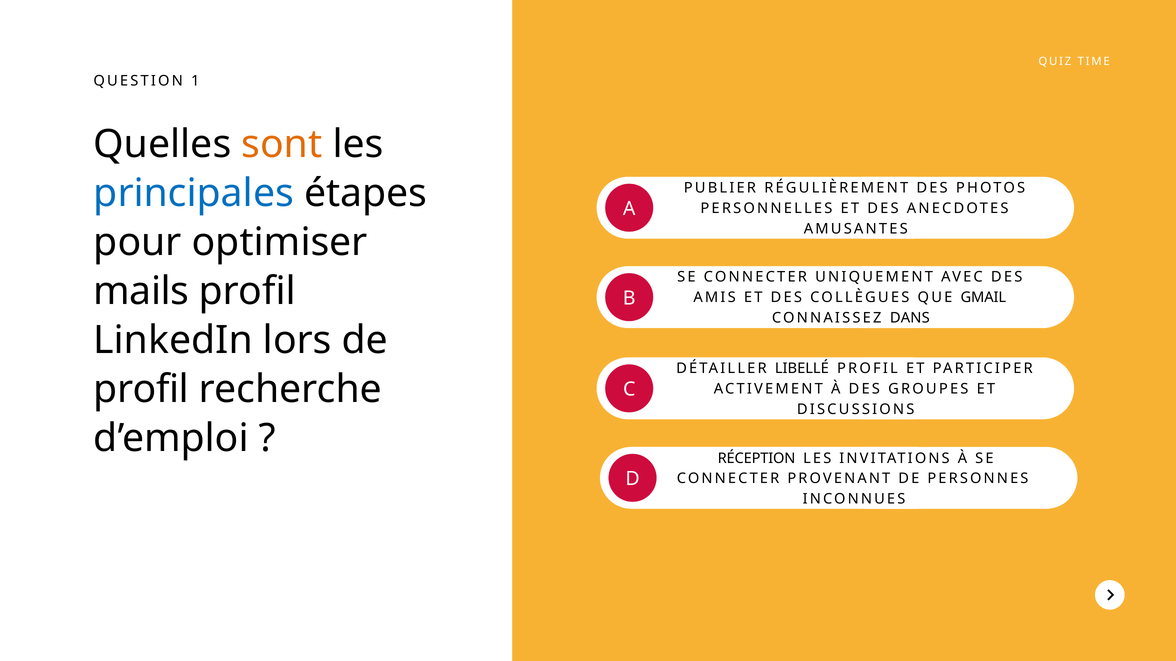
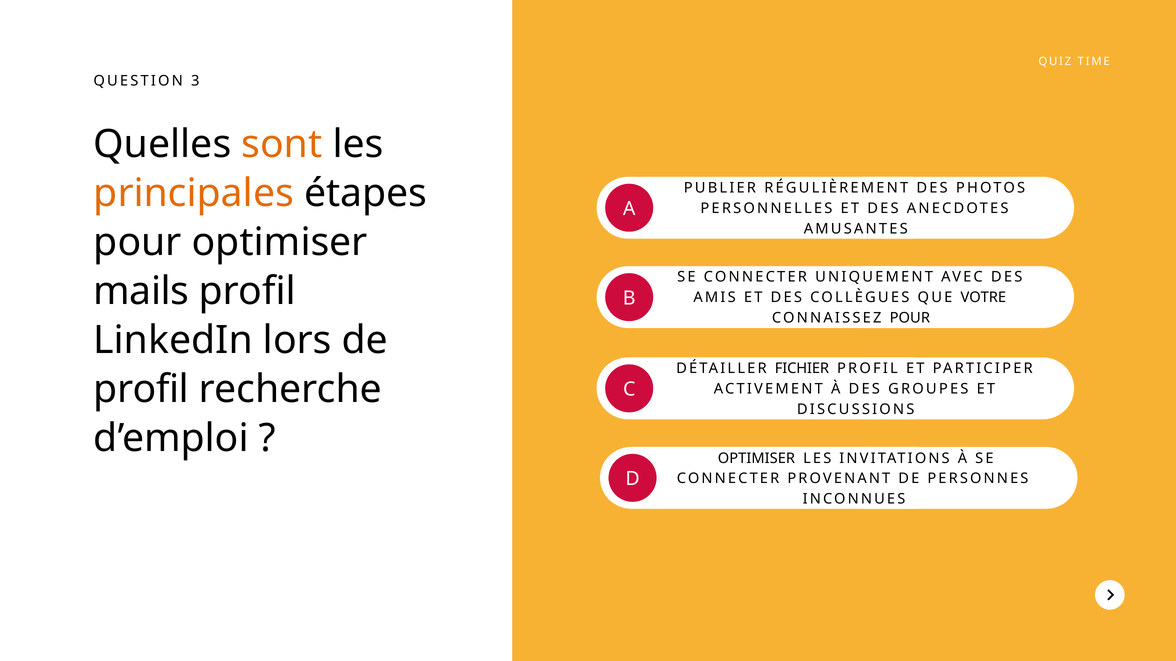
1: 1 -> 3 (195, 81)
principales colour: blue -> orange (194, 193)
GMAIL: GMAIL -> VOTRE (983, 298)
CONNAISSEZ DANS: DANS -> POUR (910, 318)
LIBELLÉ: LIBELLÉ -> FICHIER (802, 369)
RÉCEPTION: RÉCEPTION -> OPTIMISER (756, 459)
